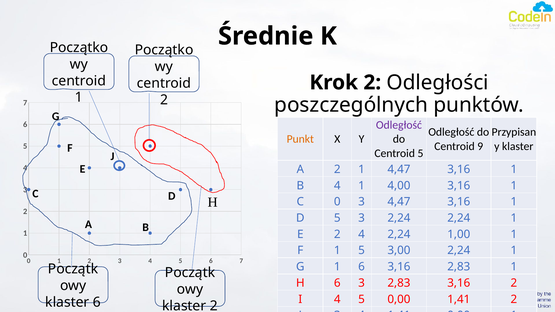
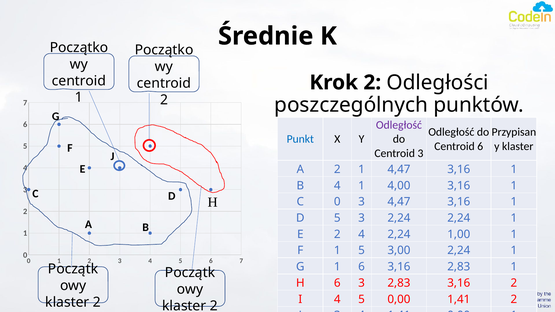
Punkt colour: orange -> blue (300, 139)
Centroid 9: 9 -> 6 (480, 146)
Centroid 5: 5 -> 3 (420, 153)
6: 6 -> 2 (97, 303)
